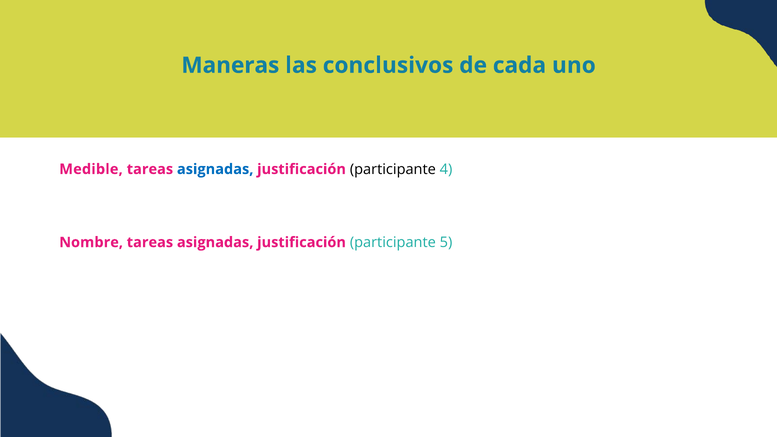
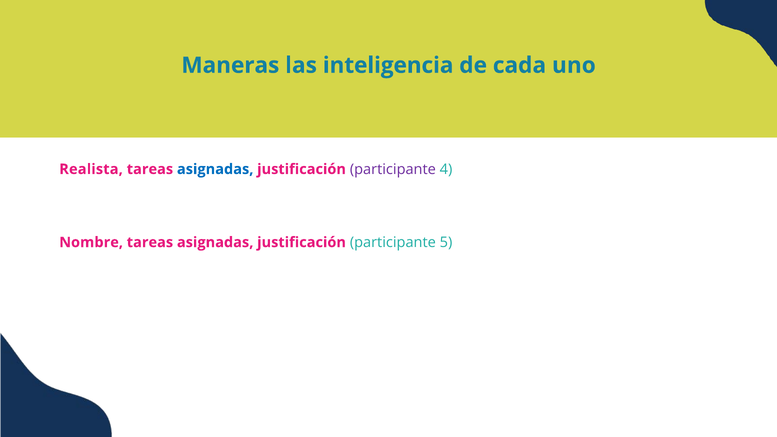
conclusivos: conclusivos -> inteligencia (388, 65)
Medible: Medible -> Realista (91, 169)
participante colour: black -> purple (393, 169)
